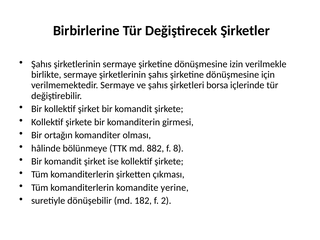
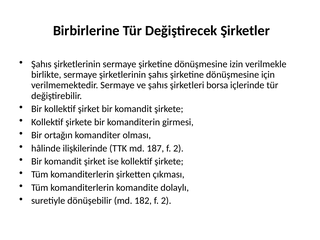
bölünmeye: bölünmeye -> ilişkilerinde (85, 148)
882: 882 -> 187 (155, 148)
8: 8 -> 2 (178, 148)
yerine: yerine -> dolaylı (175, 188)
